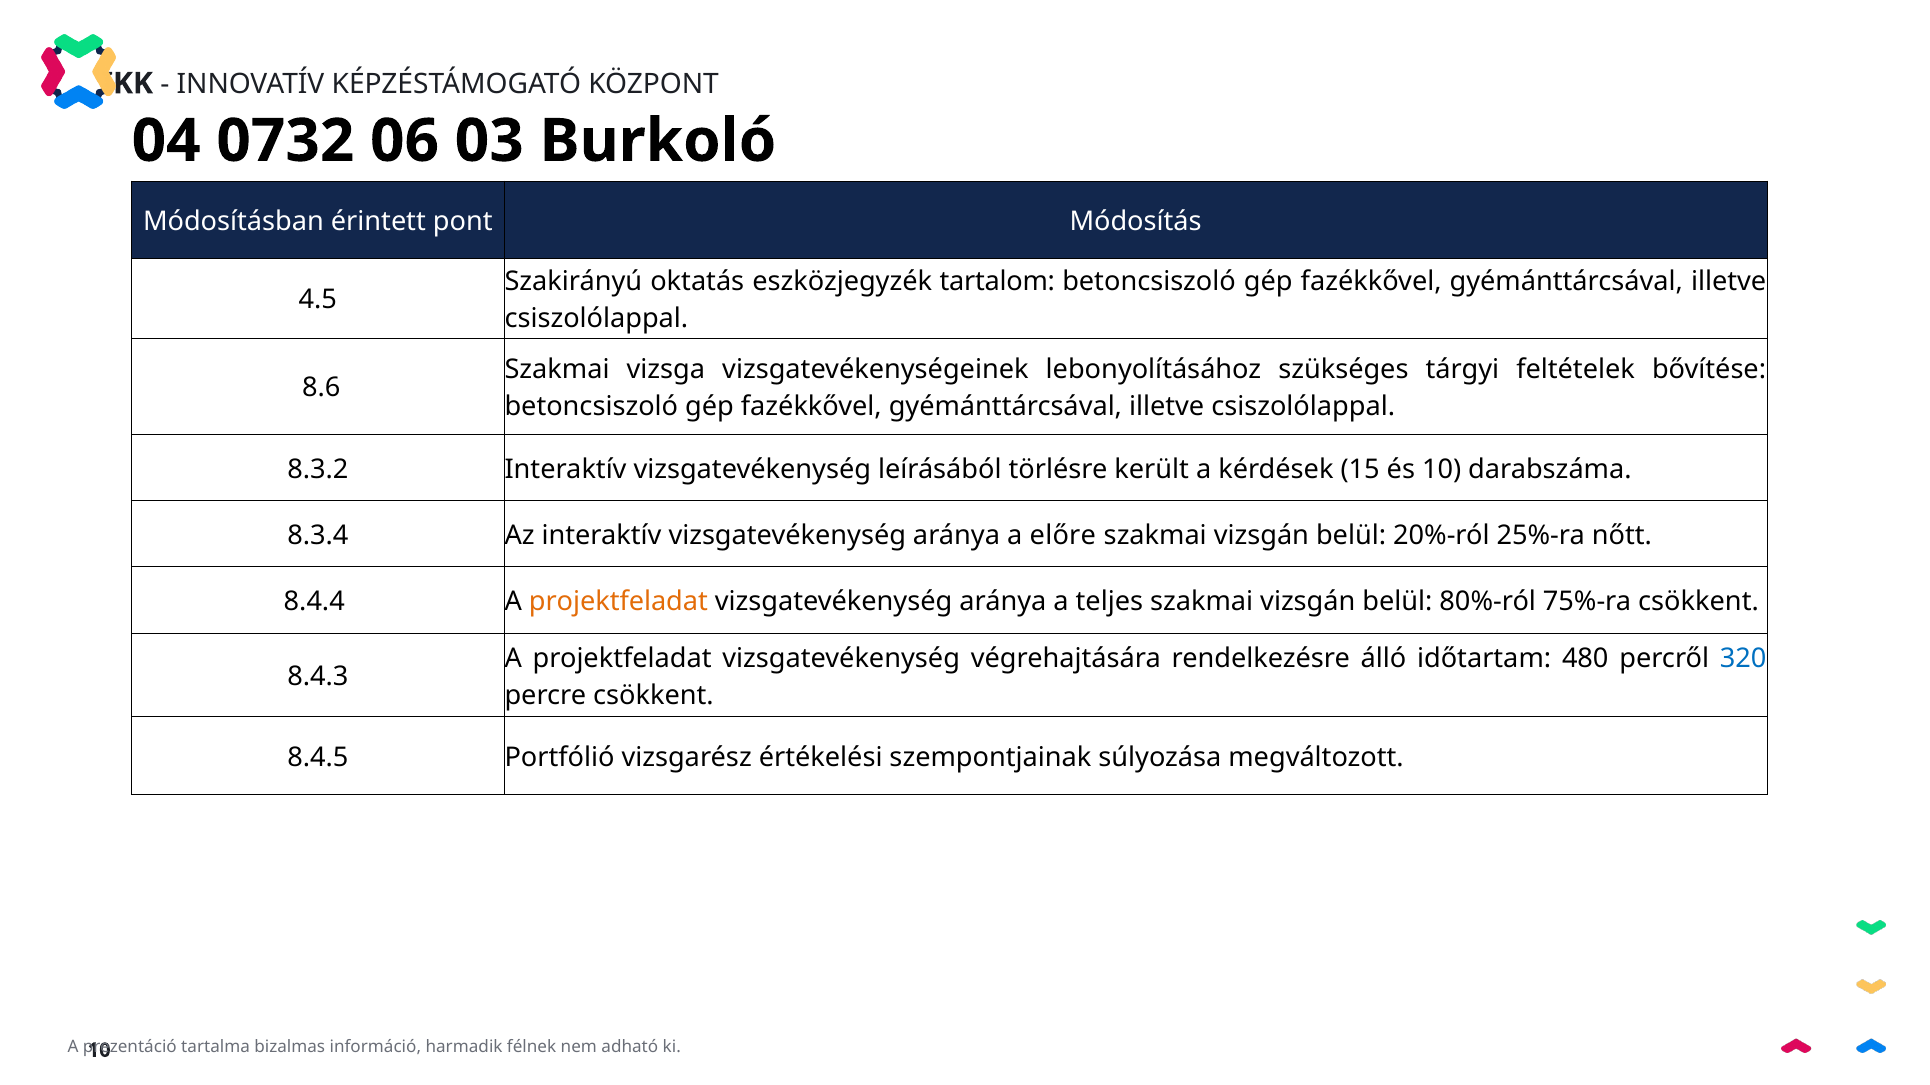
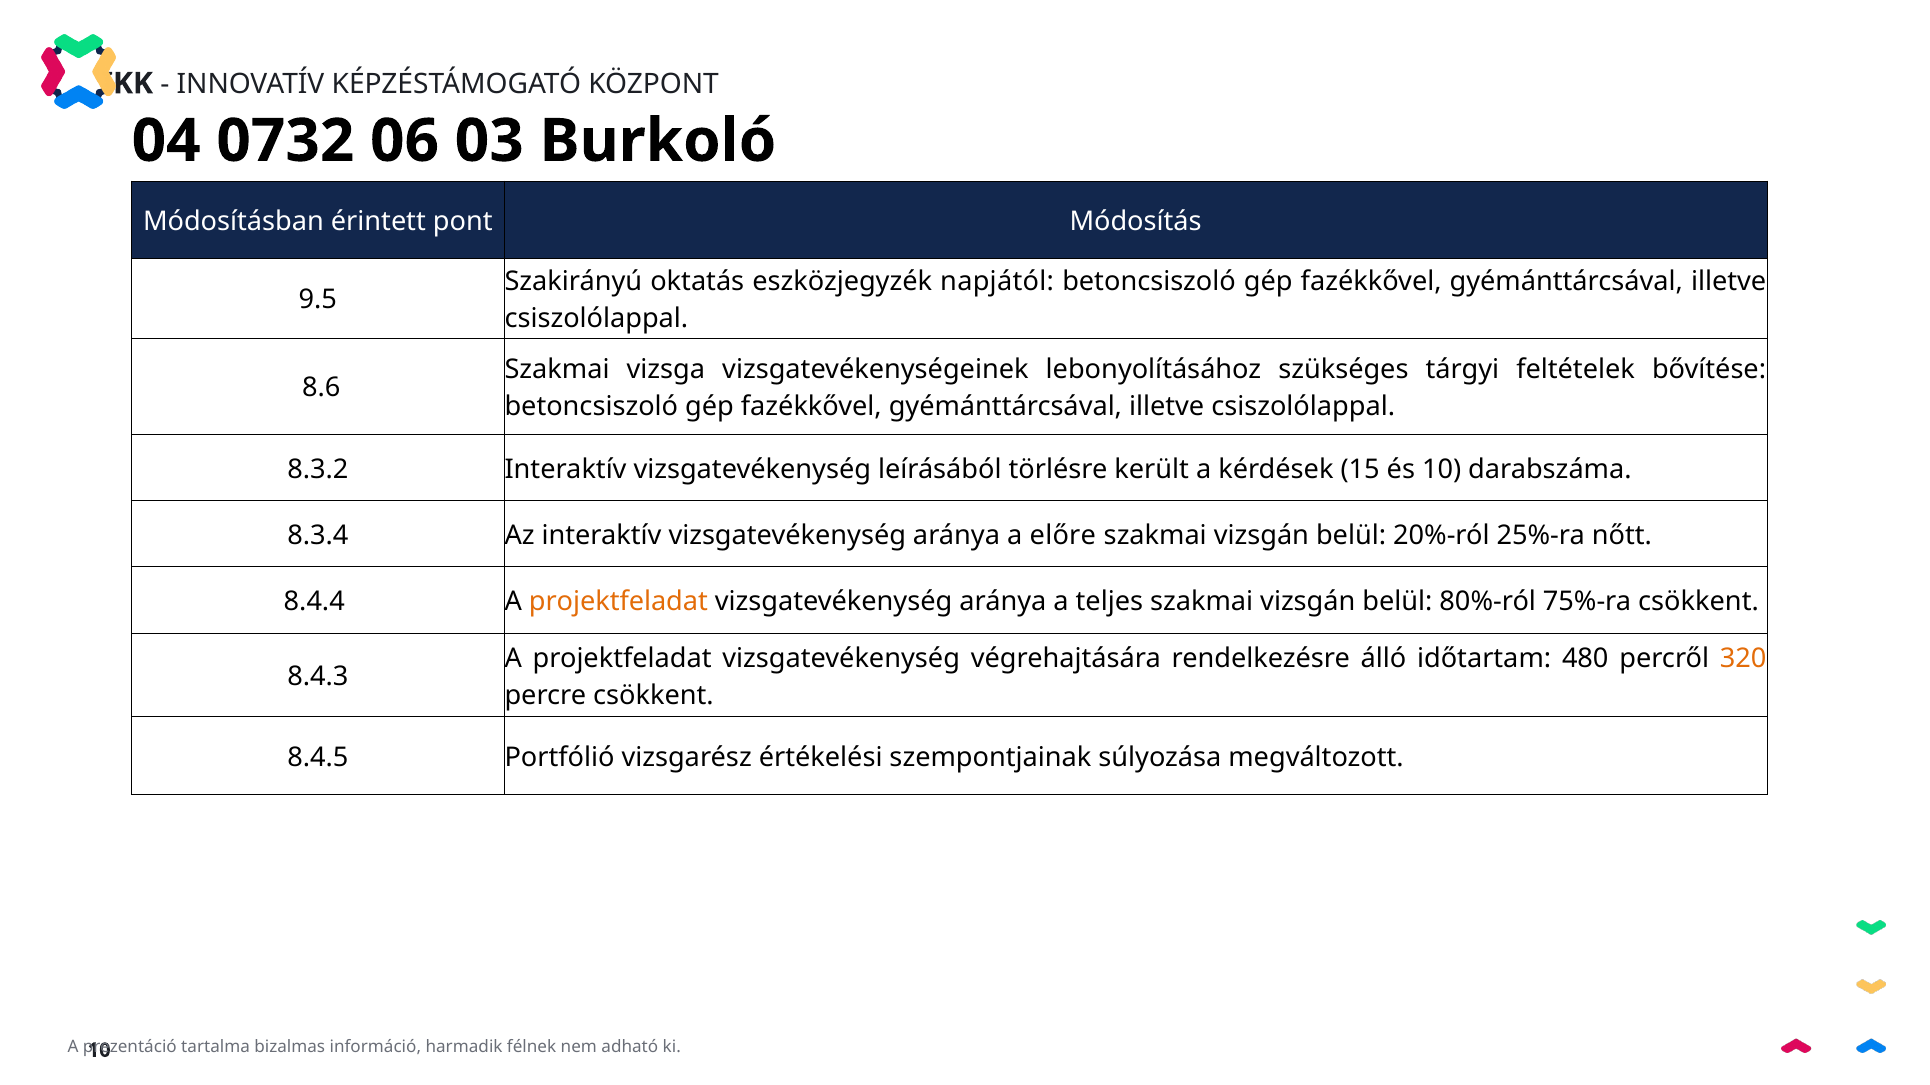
tartalom: tartalom -> napjától (997, 282)
4.5: 4.5 -> 9.5 (318, 300)
320 colour: blue -> orange (1743, 659)
